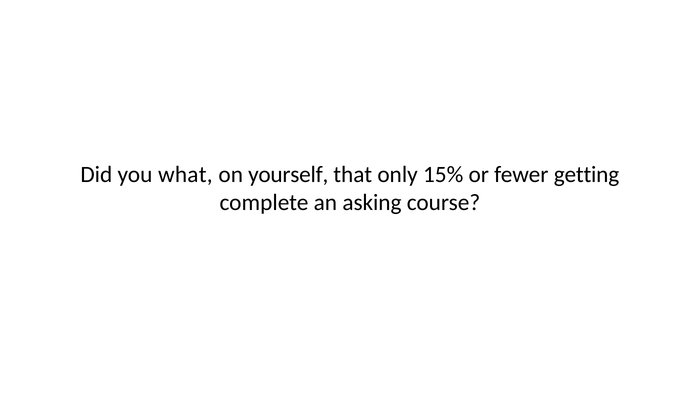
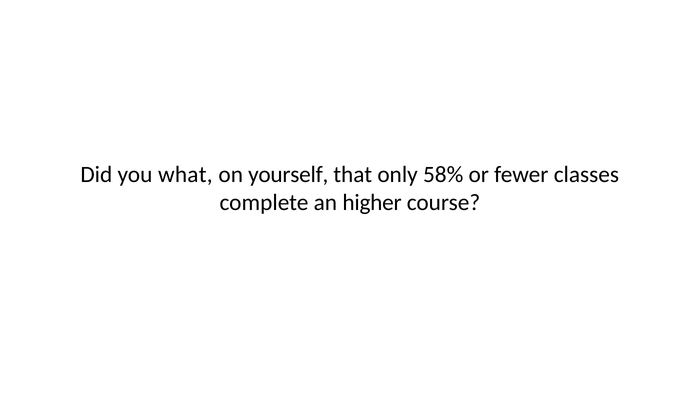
15%: 15% -> 58% (443, 174)
getting: getting -> classes (586, 174)
asking: asking -> higher (372, 202)
